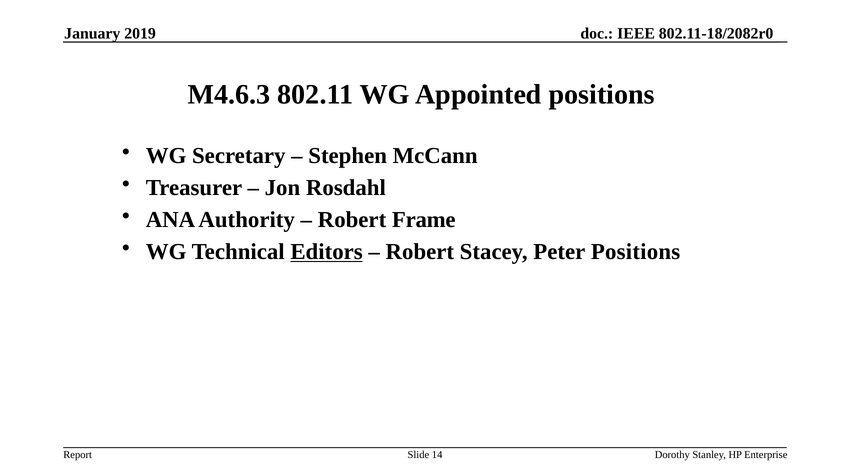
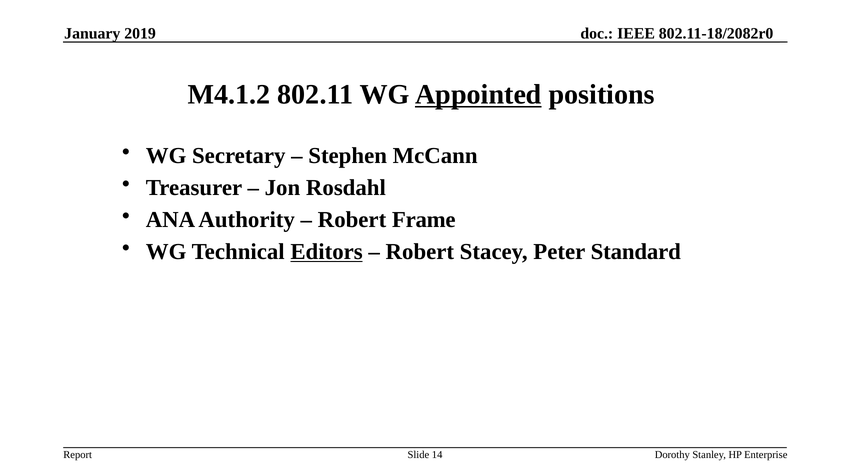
M4.6.3: M4.6.3 -> M4.1.2 (229, 95)
Appointed underline: none -> present (478, 95)
Peter Positions: Positions -> Standard (636, 252)
